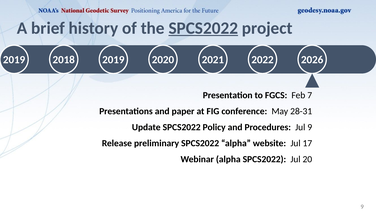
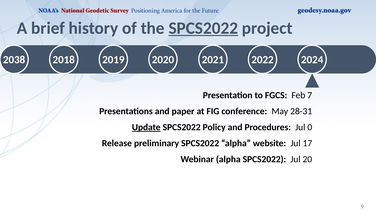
2019: 2019 -> 2038 (14, 60)
2026: 2026 -> 2024 (312, 60)
Update underline: none -> present (146, 127)
Jul 9: 9 -> 0 (310, 127)
